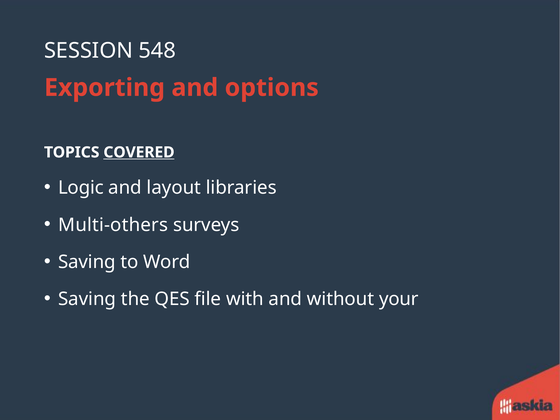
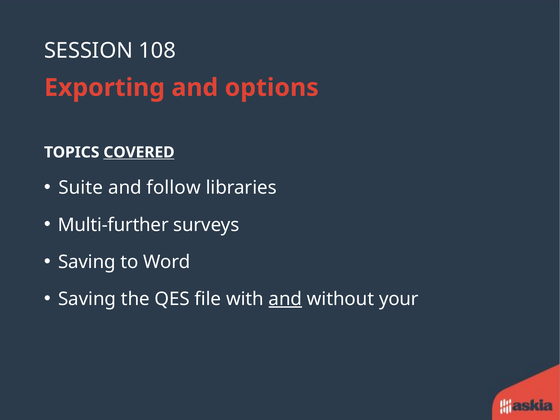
548: 548 -> 108 (157, 51)
Logic: Logic -> Suite (81, 188)
layout: layout -> follow (174, 188)
Multi-others: Multi-others -> Multi-further (113, 225)
and underline: none -> present (285, 299)
